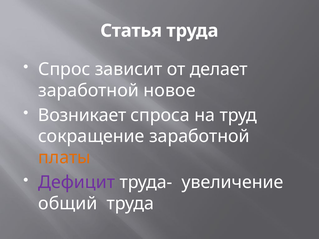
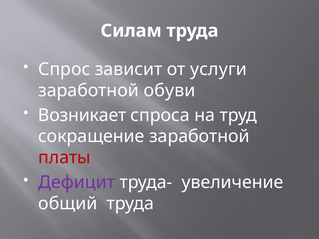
Статья: Статья -> Силам (131, 31)
делает: делает -> услуги (219, 69)
новое: новое -> обуви (170, 91)
платы colour: orange -> red (64, 158)
